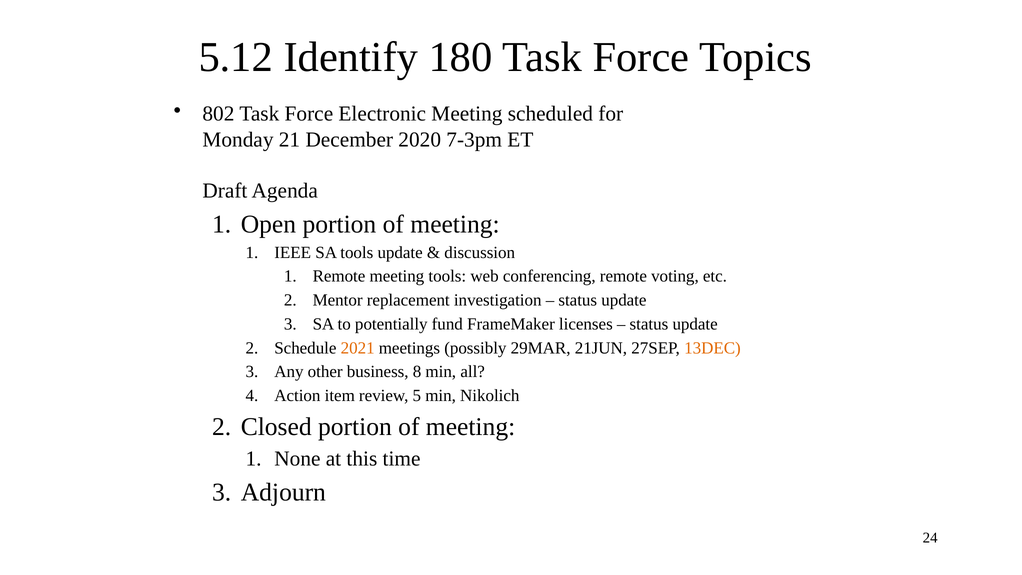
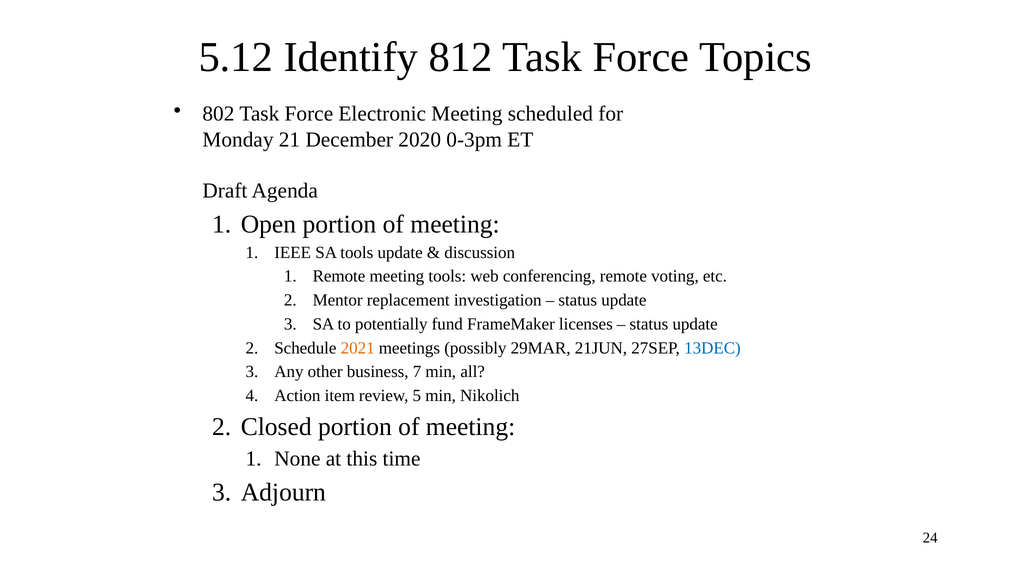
180: 180 -> 812 (461, 57)
7-3pm: 7-3pm -> 0-3pm (474, 139)
13DEC colour: orange -> blue (712, 348)
8: 8 -> 7 (417, 372)
